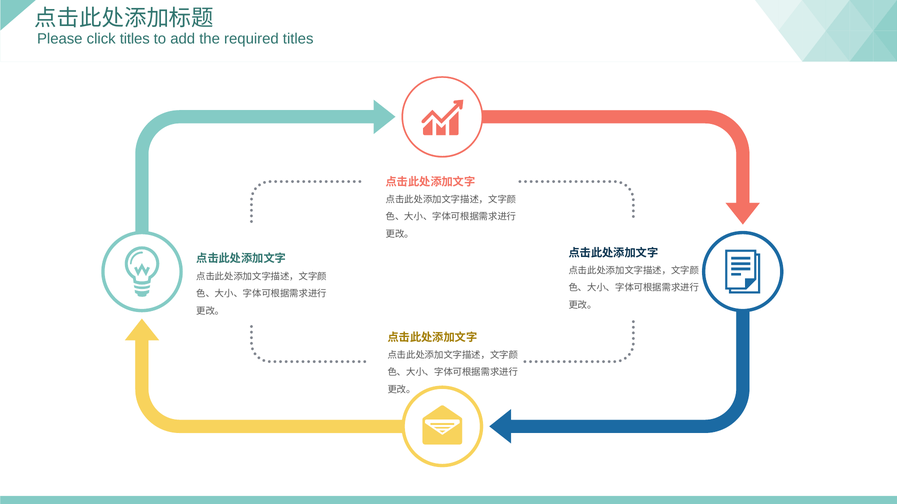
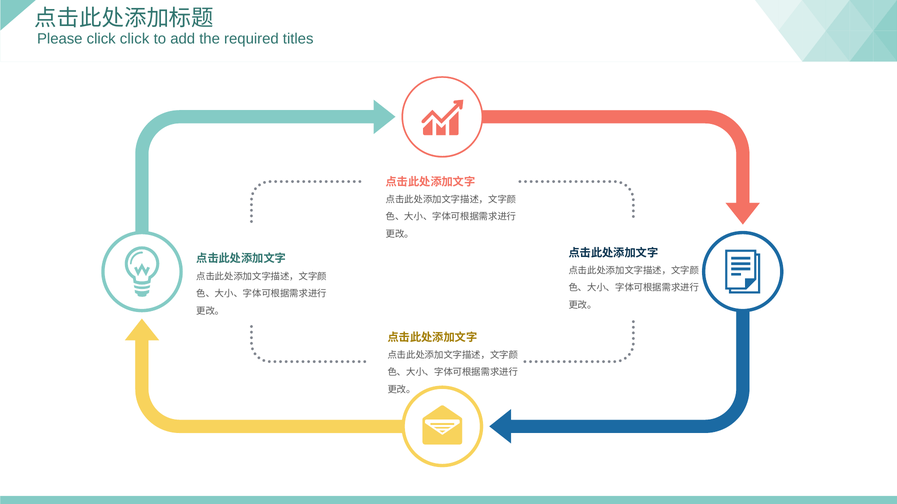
click titles: titles -> click (135, 39)
